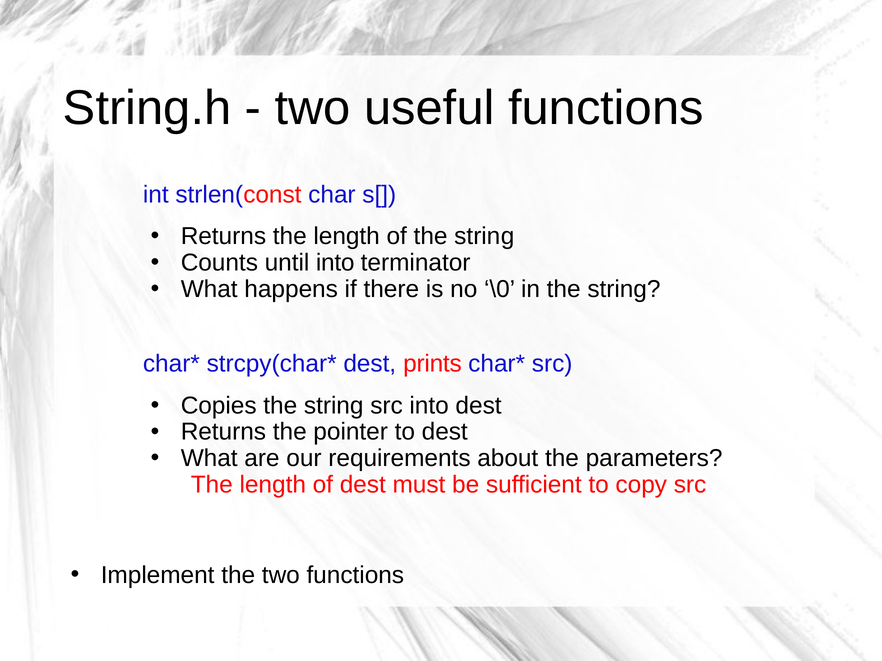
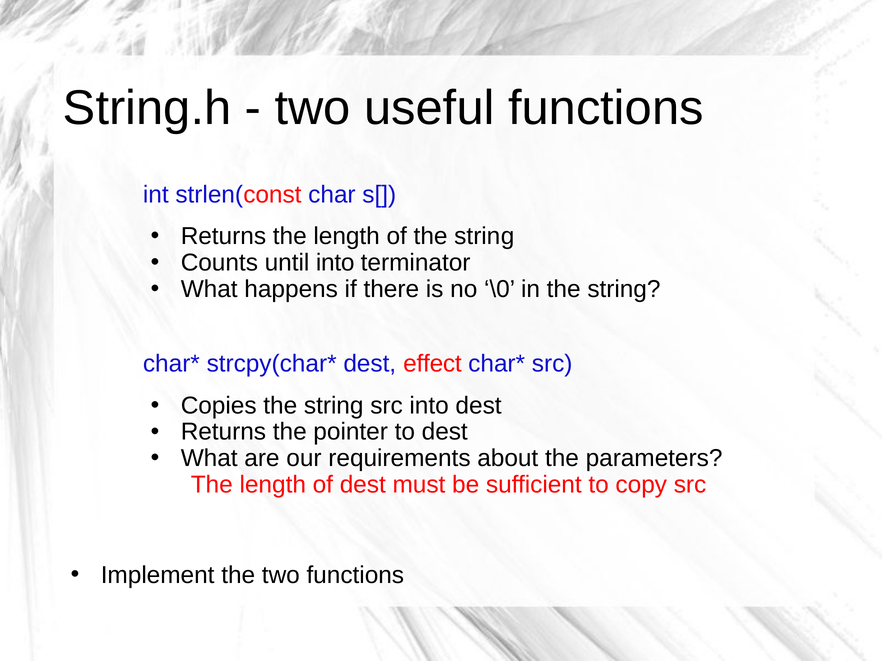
prints: prints -> effect (432, 364)
